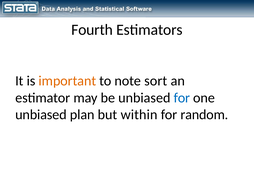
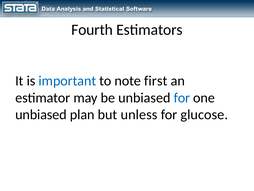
important colour: orange -> blue (67, 81)
sort: sort -> first (156, 81)
within: within -> unless (139, 114)
random: random -> glucose (204, 114)
